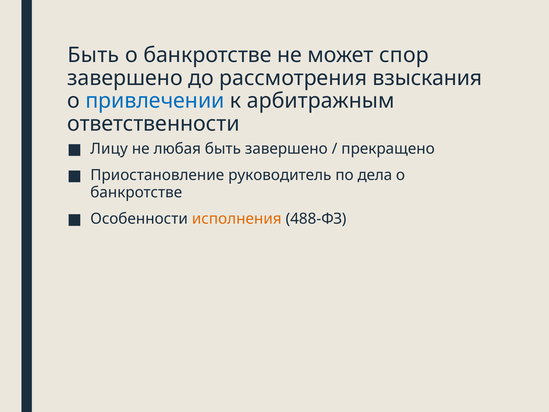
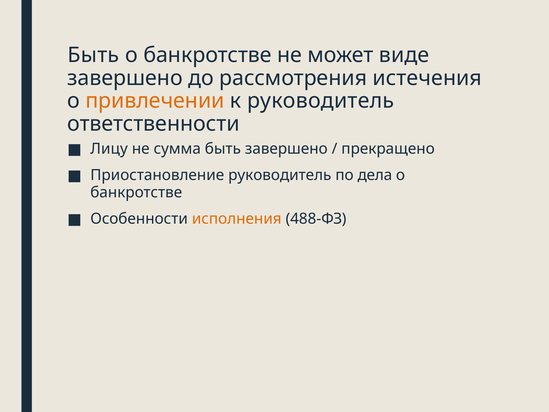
спор: спор -> виде (404, 55)
взыскания: взыскания -> истечения (427, 78)
привлечении colour: blue -> orange (155, 101)
к арбитражным: арбитражным -> руководитель (321, 101)
любая: любая -> сумма (177, 149)
